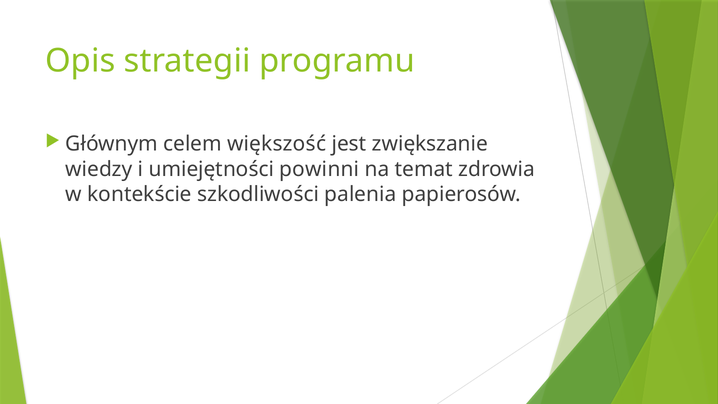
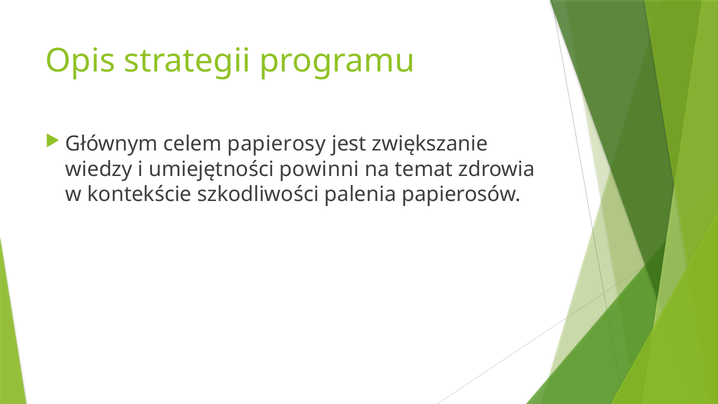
większość: większość -> papierosy (277, 144)
